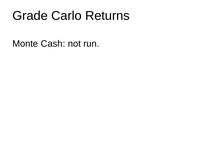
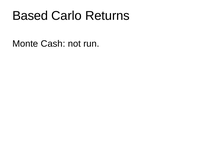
Grade: Grade -> Based (30, 16)
